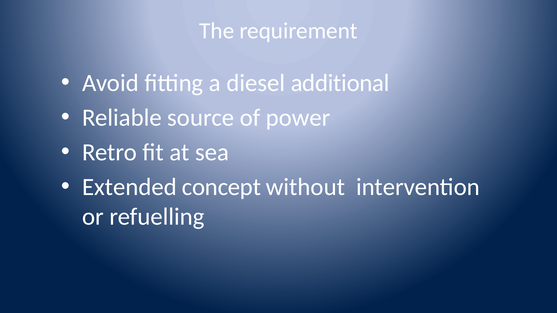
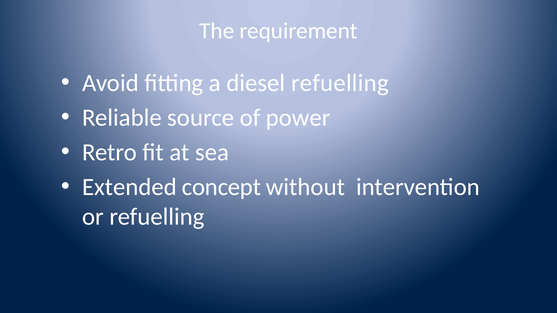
diesel additional: additional -> refuelling (340, 83)
